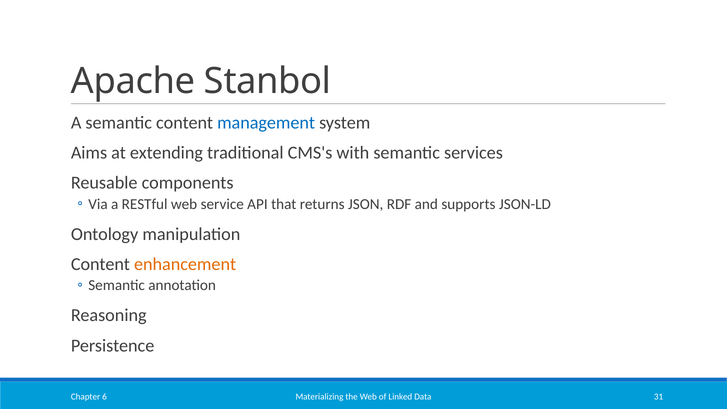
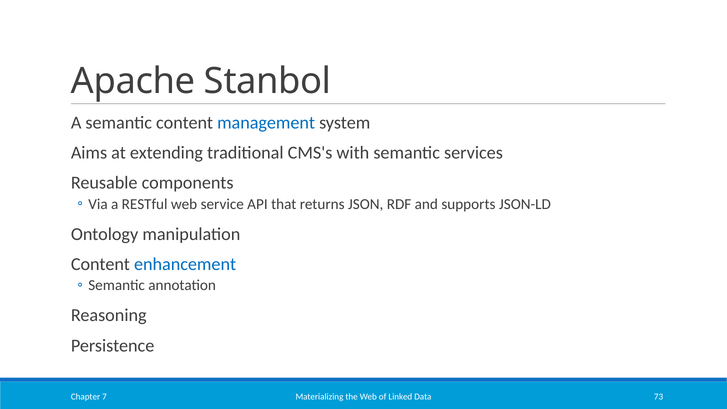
enhancement colour: orange -> blue (185, 264)
31: 31 -> 73 (659, 397)
6: 6 -> 7 (104, 397)
